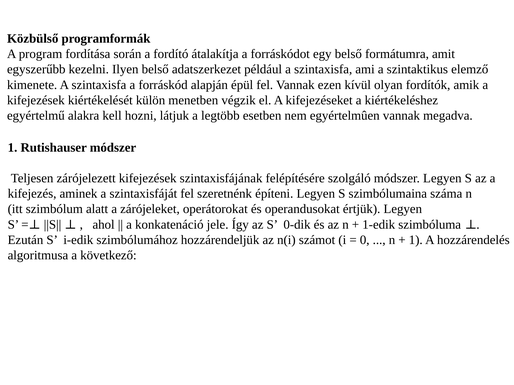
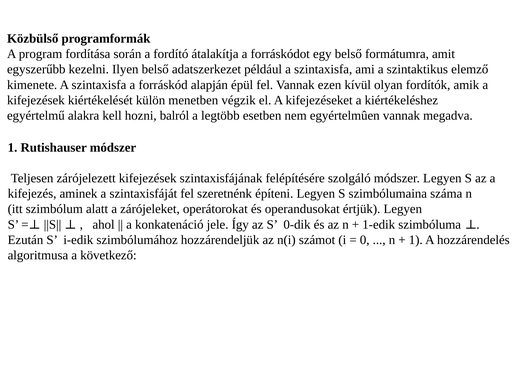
látjuk: látjuk -> balról (174, 116)
